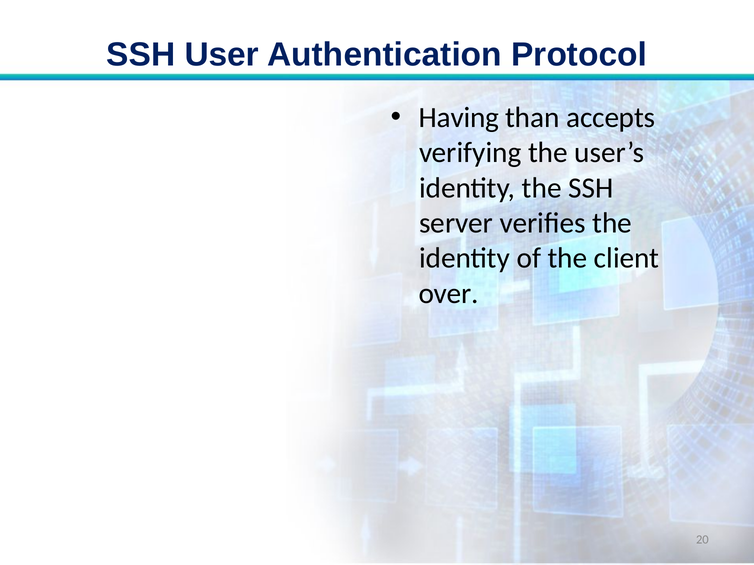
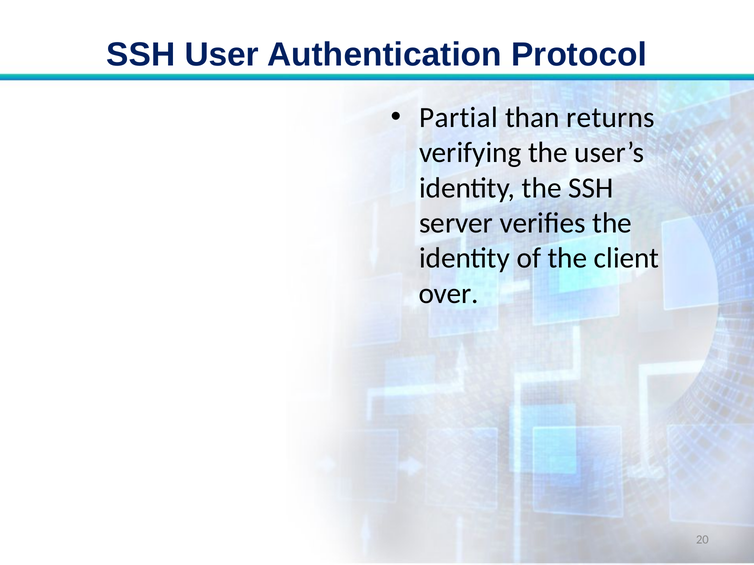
Having: Having -> Partial (459, 118)
accepts: accepts -> returns (611, 118)
